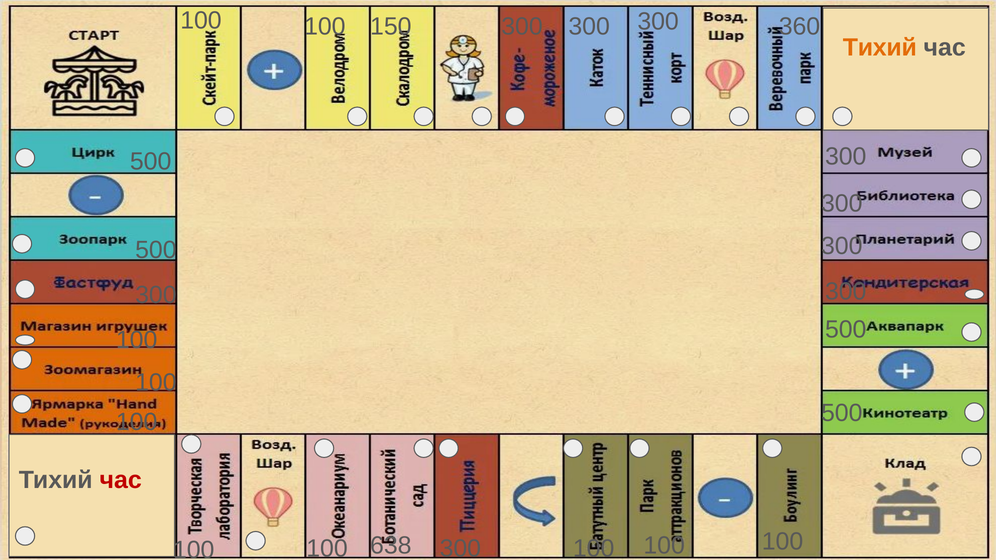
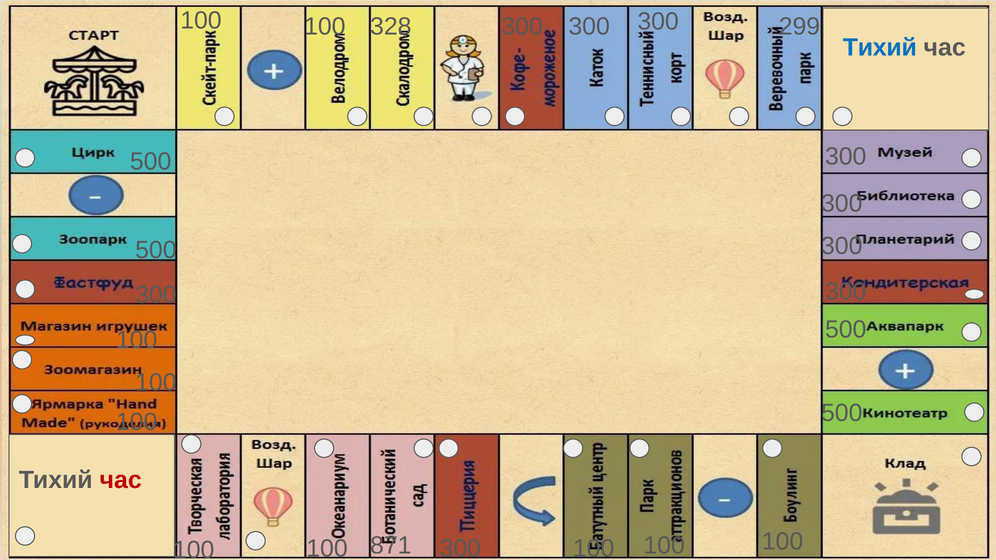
150: 150 -> 328 (391, 27)
360: 360 -> 299 (799, 27)
Тихий colour: orange -> blue (880, 47)
638: 638 -> 871 (391, 546)
